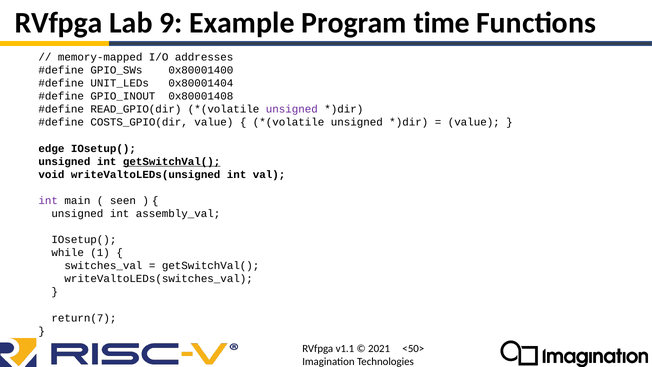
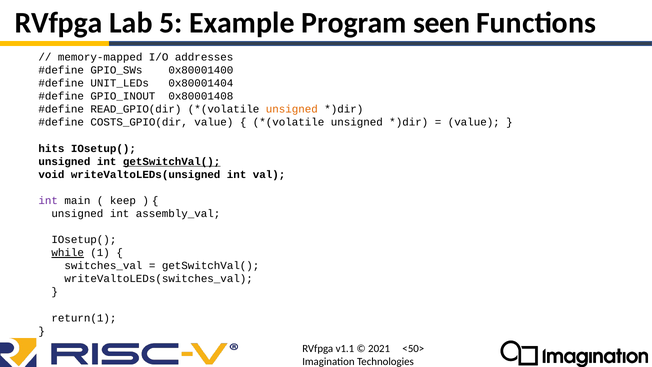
9: 9 -> 5 (171, 23)
time: time -> seen (442, 23)
unsigned colour: purple -> orange (292, 109)
edge: edge -> hits (51, 148)
seen: seen -> keep (123, 200)
while underline: none -> present (68, 253)
return(7: return(7 -> return(1 (84, 318)
